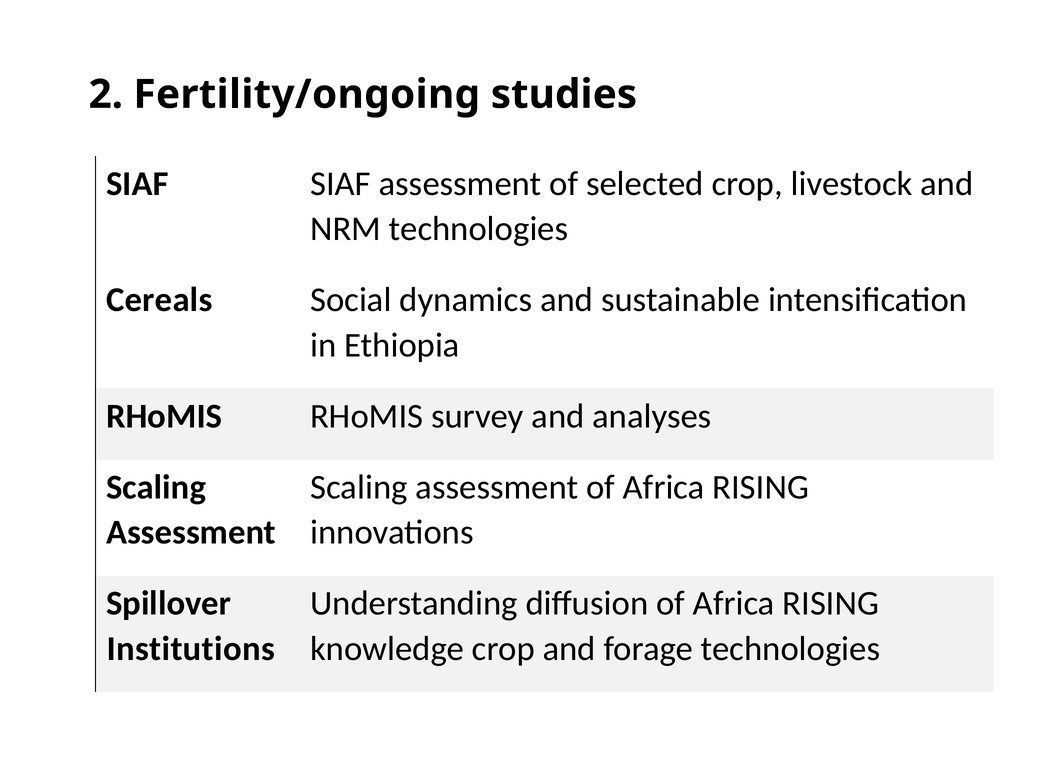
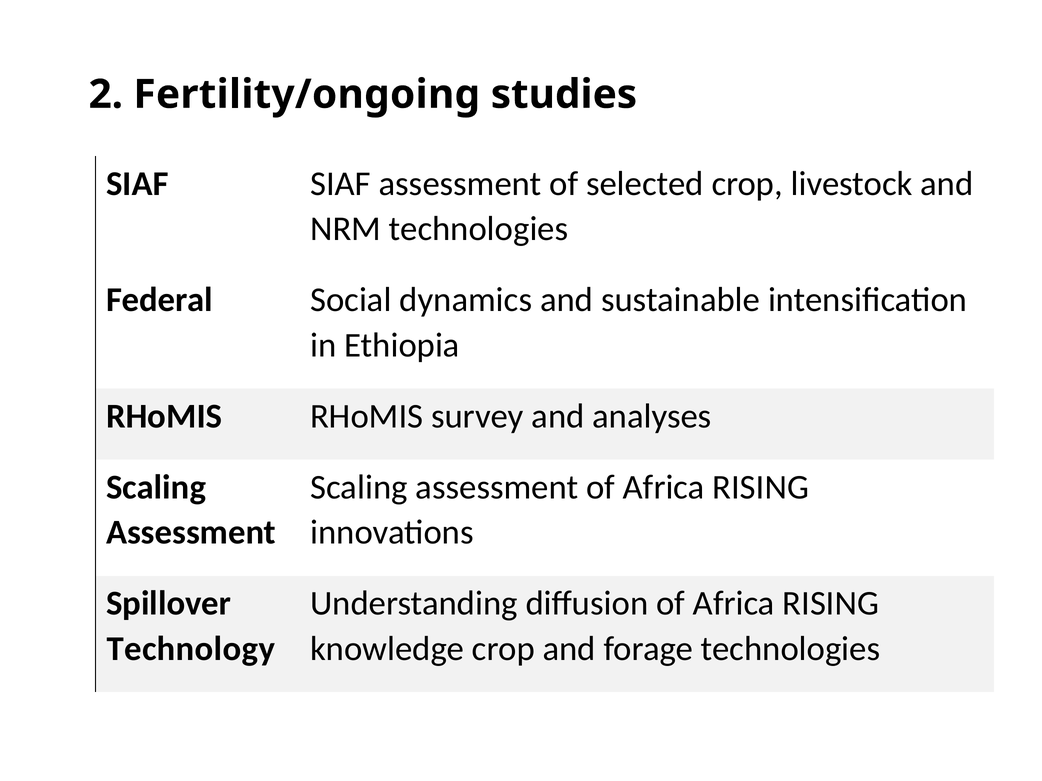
Cereals: Cereals -> Federal (159, 300)
Institutions: Institutions -> Technology (191, 649)
